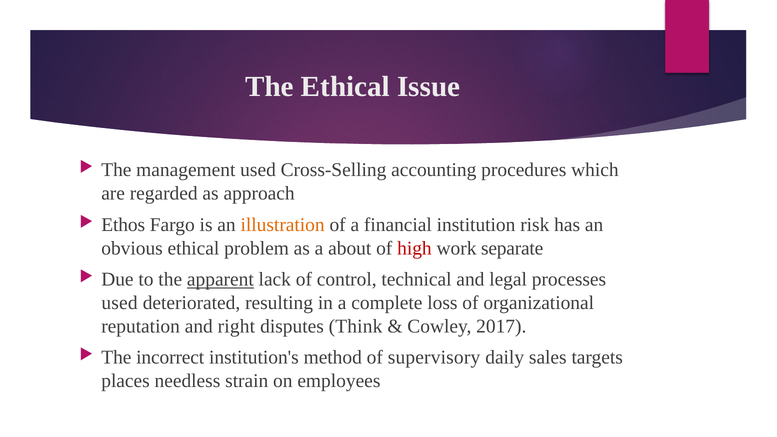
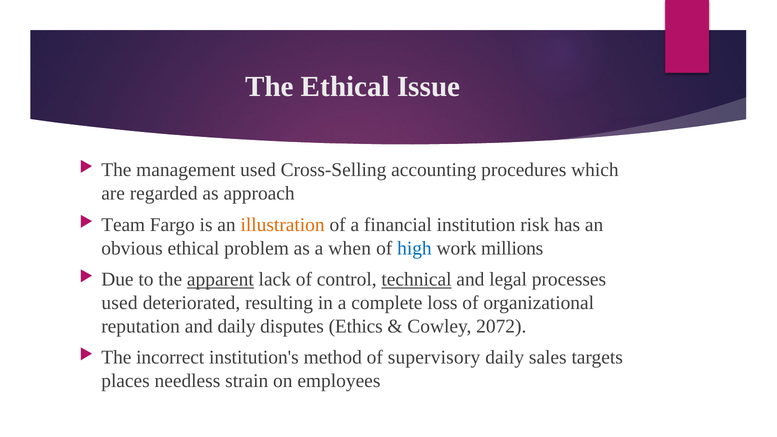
Ethos: Ethos -> Team (123, 225)
about: about -> when (350, 248)
high colour: red -> blue (414, 248)
separate: separate -> millions (512, 248)
technical underline: none -> present (417, 280)
and right: right -> daily (237, 326)
Think: Think -> Ethics (356, 326)
2017: 2017 -> 2072 (501, 326)
